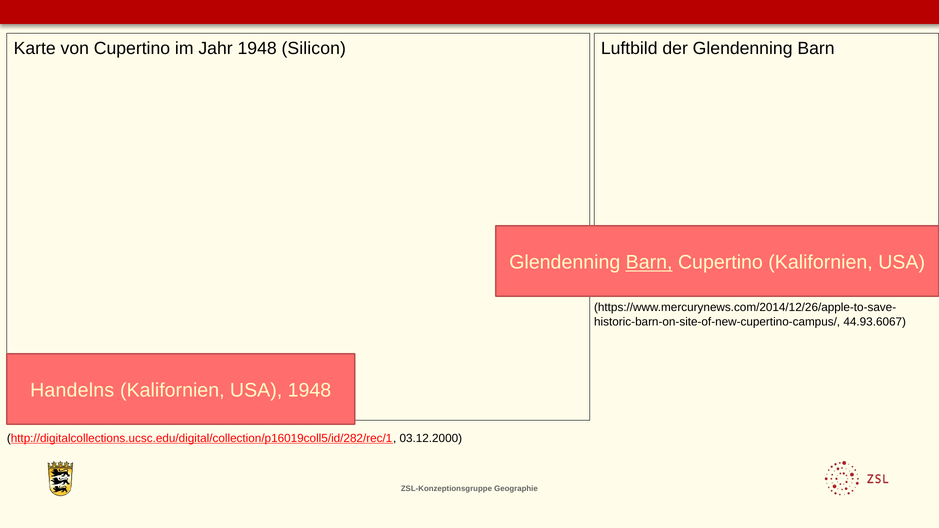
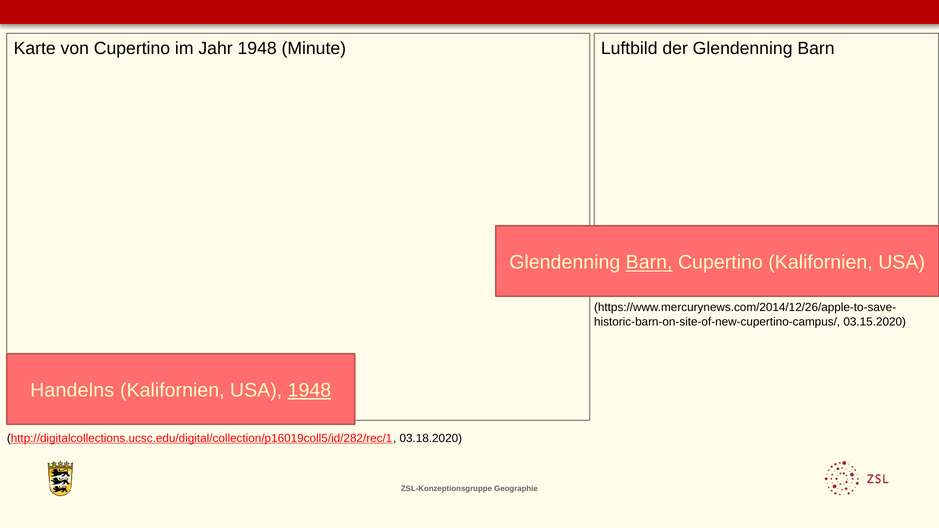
Silicon: Silicon -> Minute (314, 49)
44.93.6067: 44.93.6067 -> 03.15.2020 (875, 322)
1948 underline: none -> present (309, 391)
03.12.2000: 03.12.2000 -> 03.18.2020 (431, 438)
